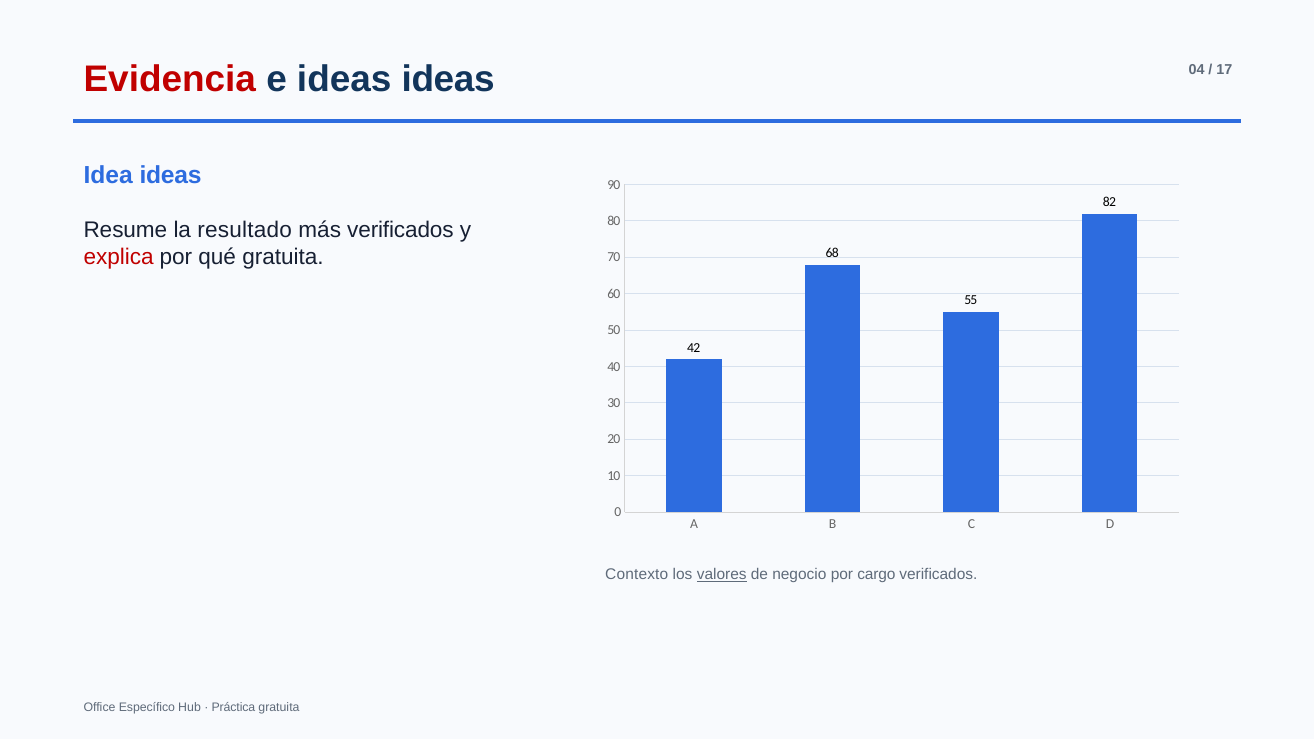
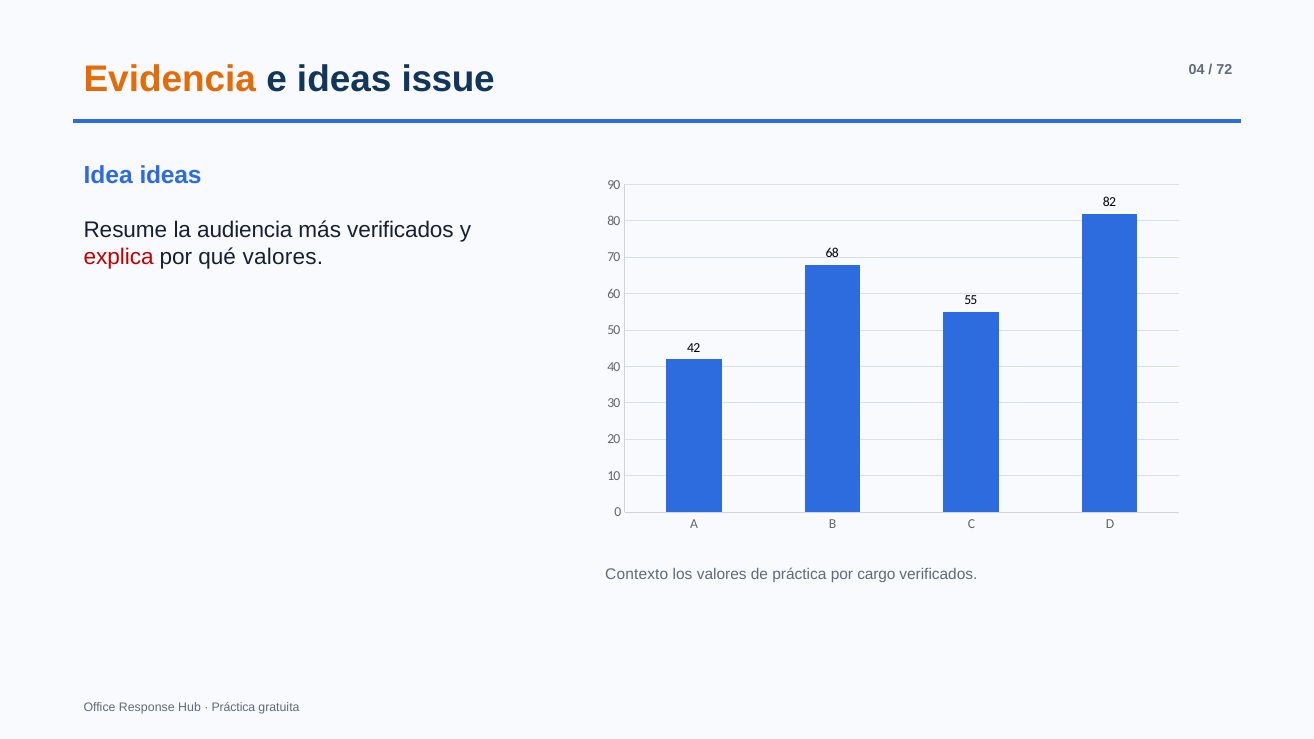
Evidencia colour: red -> orange (170, 79)
ideas ideas: ideas -> issue (448, 79)
17: 17 -> 72 (1224, 70)
resultado: resultado -> audiencia (245, 230)
qué gratuita: gratuita -> valores (283, 258)
valores underline: present -> none (722, 575)
de negocio: negocio -> práctica (799, 575)
Específico: Específico -> Response (147, 707)
